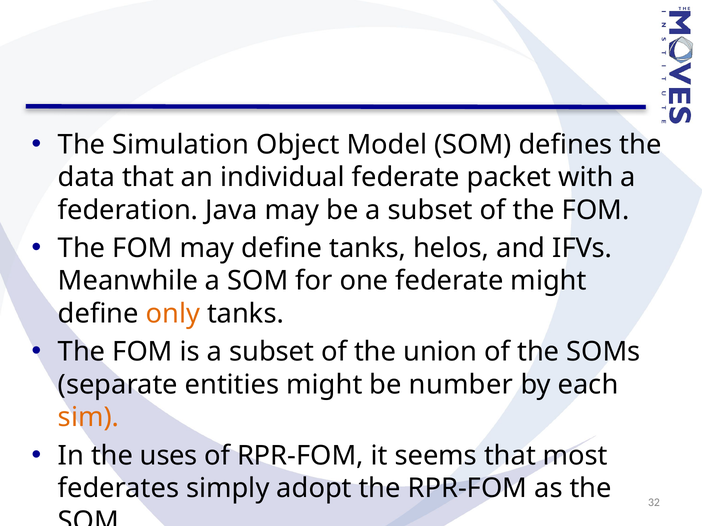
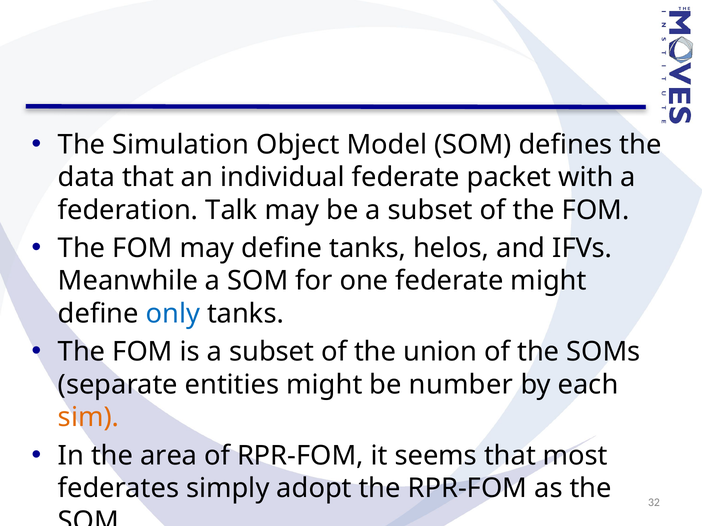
Java: Java -> Talk (231, 210)
only colour: orange -> blue (173, 314)
uses: uses -> area (169, 456)
